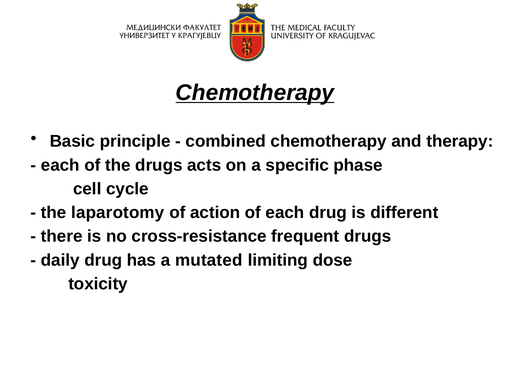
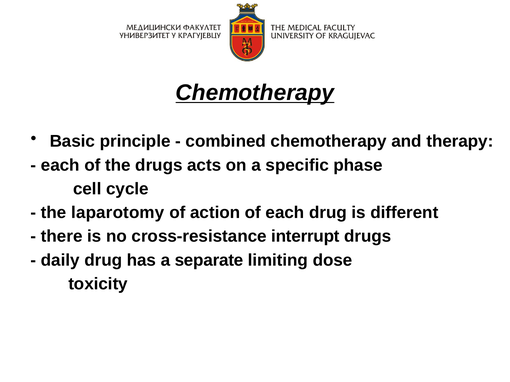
frequent: frequent -> interrupt (305, 237)
mutated: mutated -> separate (209, 260)
